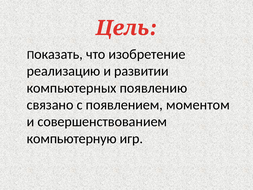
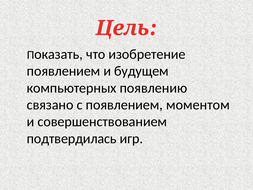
реализацию: реализацию -> появлением (64, 71)
развитии: развитии -> будущем (141, 71)
компьютерную: компьютерную -> подтвердилась (72, 138)
